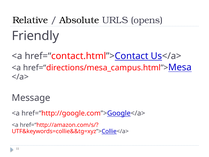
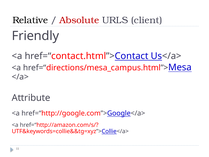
Absolute colour: black -> red (79, 20)
opens: opens -> client (147, 20)
Message: Message -> Attribute (31, 98)
